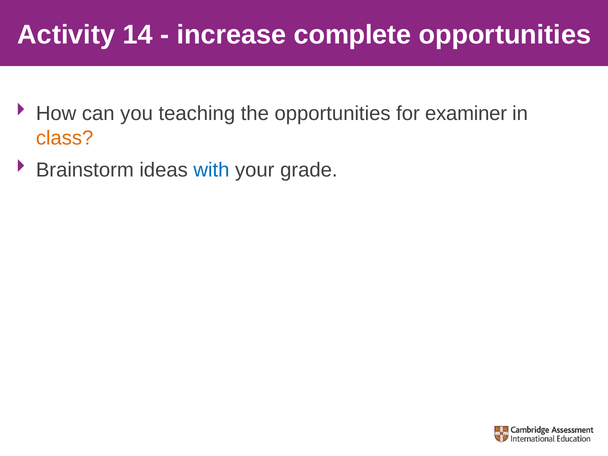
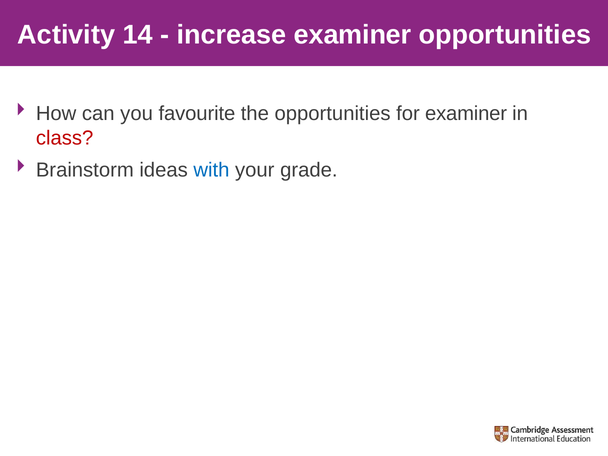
increase complete: complete -> examiner (353, 35)
teaching: teaching -> favourite (197, 114)
class colour: orange -> red (65, 138)
